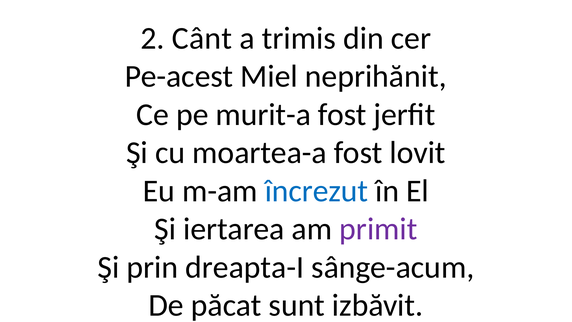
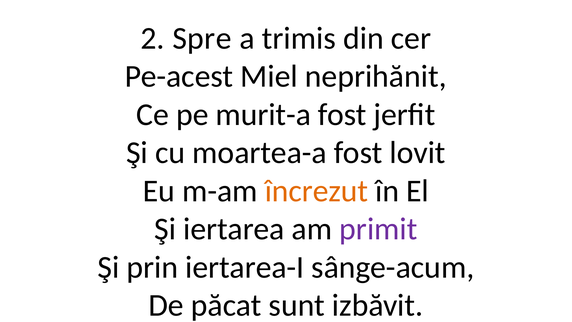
Cânt: Cânt -> Spre (202, 38)
încrezut colour: blue -> orange (316, 191)
dreapta-I: dreapta-I -> iertarea-I (245, 267)
